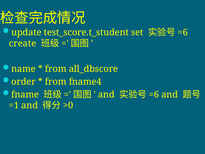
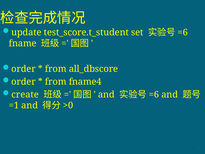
create: create -> fname (23, 43)
name: name -> order (23, 69)
fname: fname -> create (25, 94)
